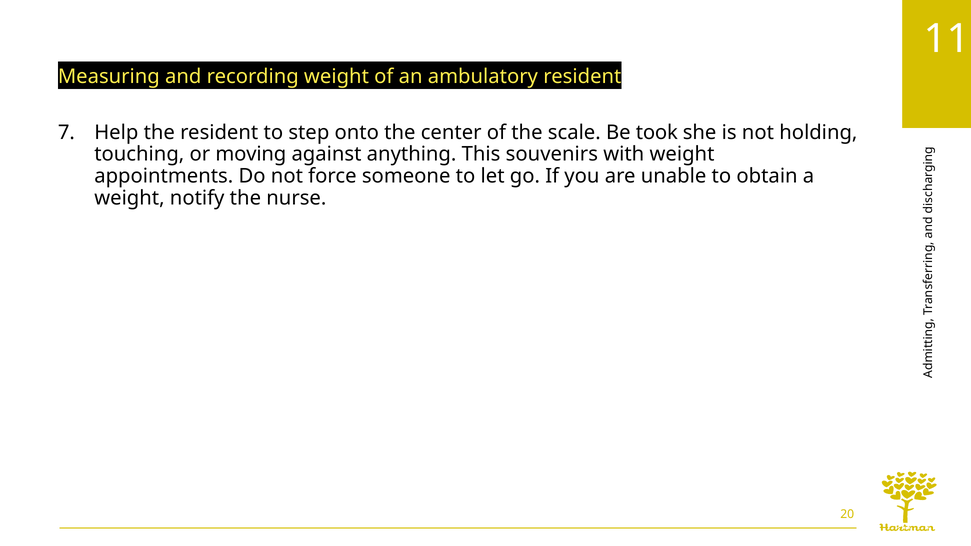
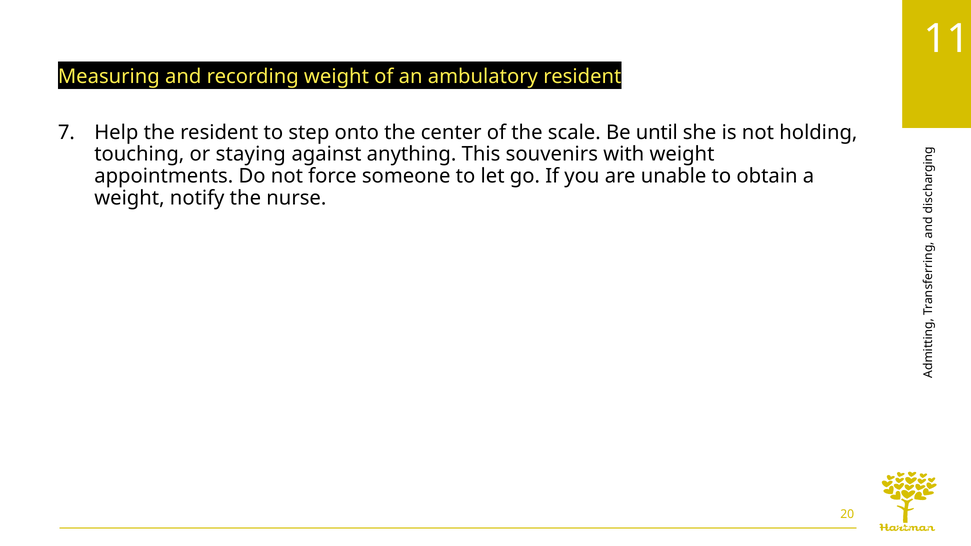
took: took -> until (657, 132)
moving: moving -> staying (251, 154)
